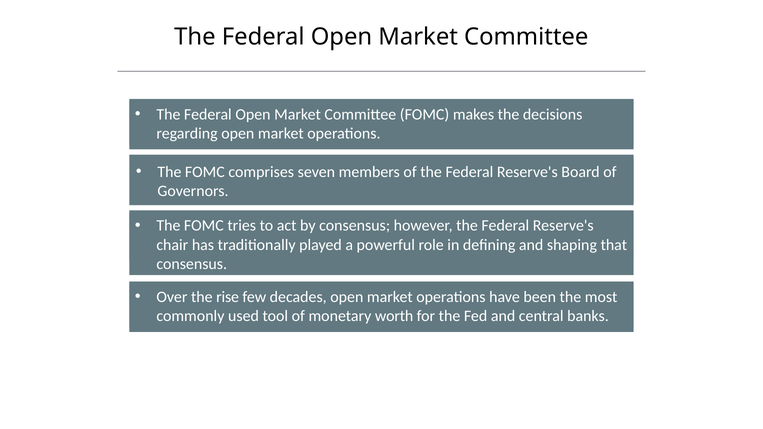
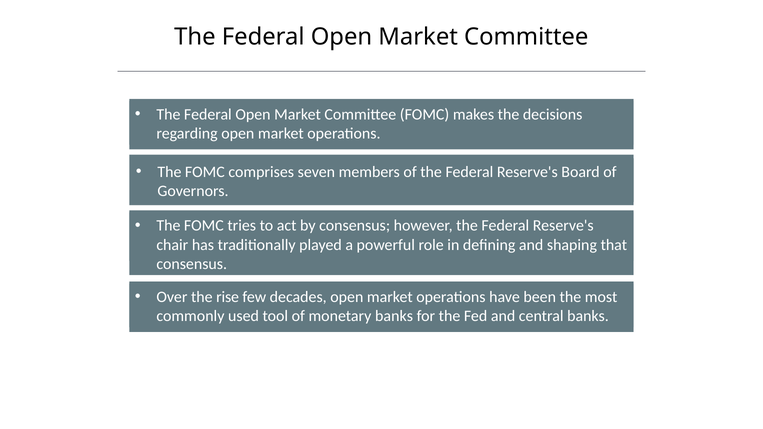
monetary worth: worth -> banks (394, 316)
